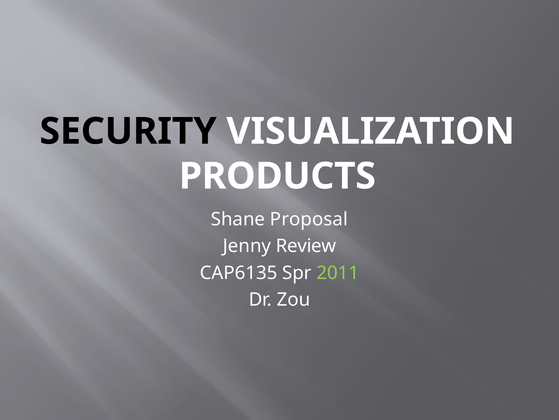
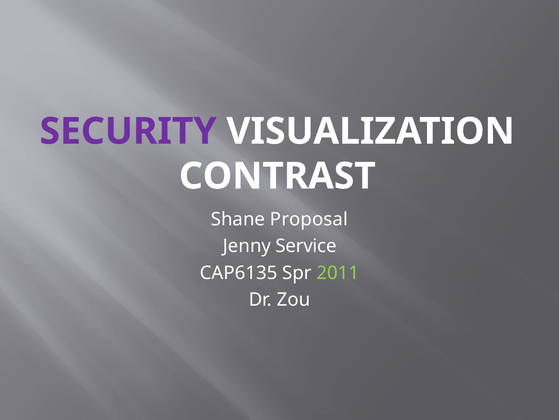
SECURITY colour: black -> purple (128, 131)
PRODUCTS: PRODUCTS -> CONTRAST (277, 176)
Review: Review -> Service (306, 246)
